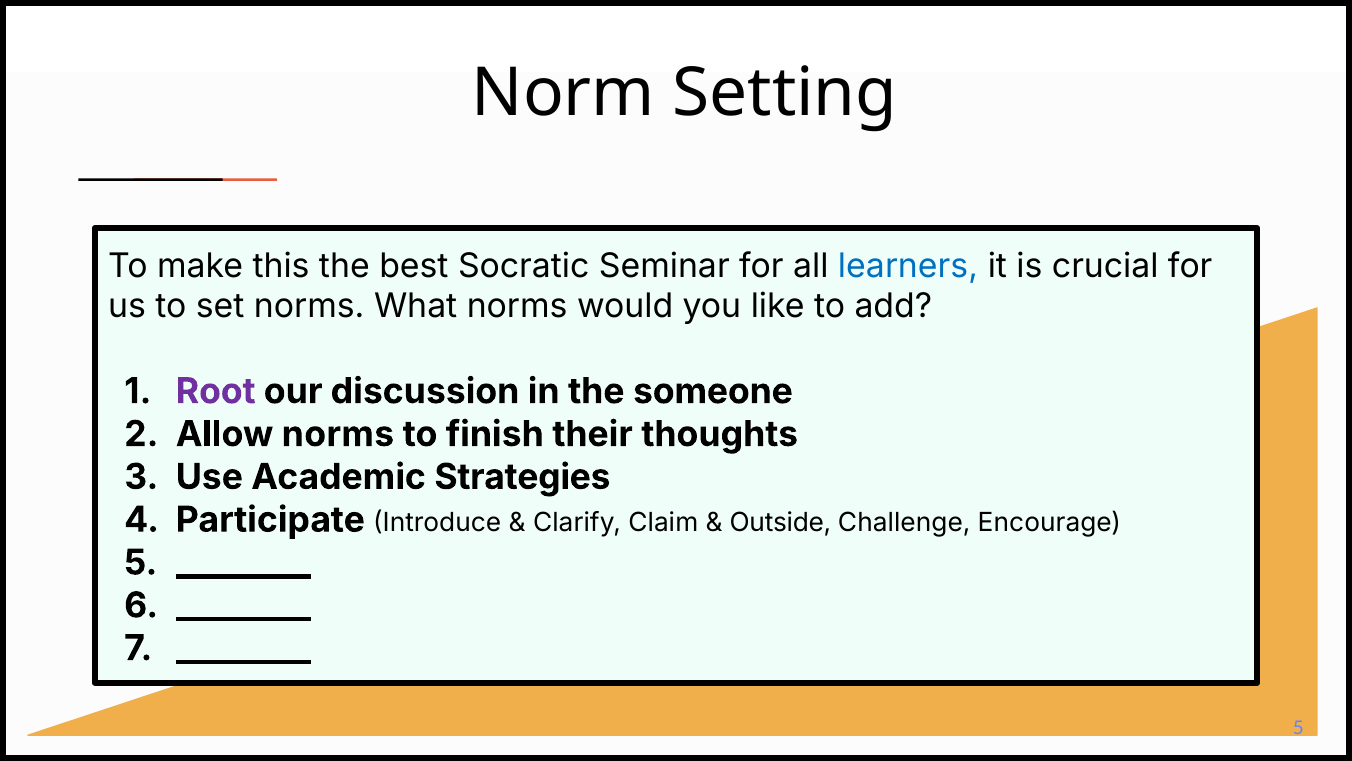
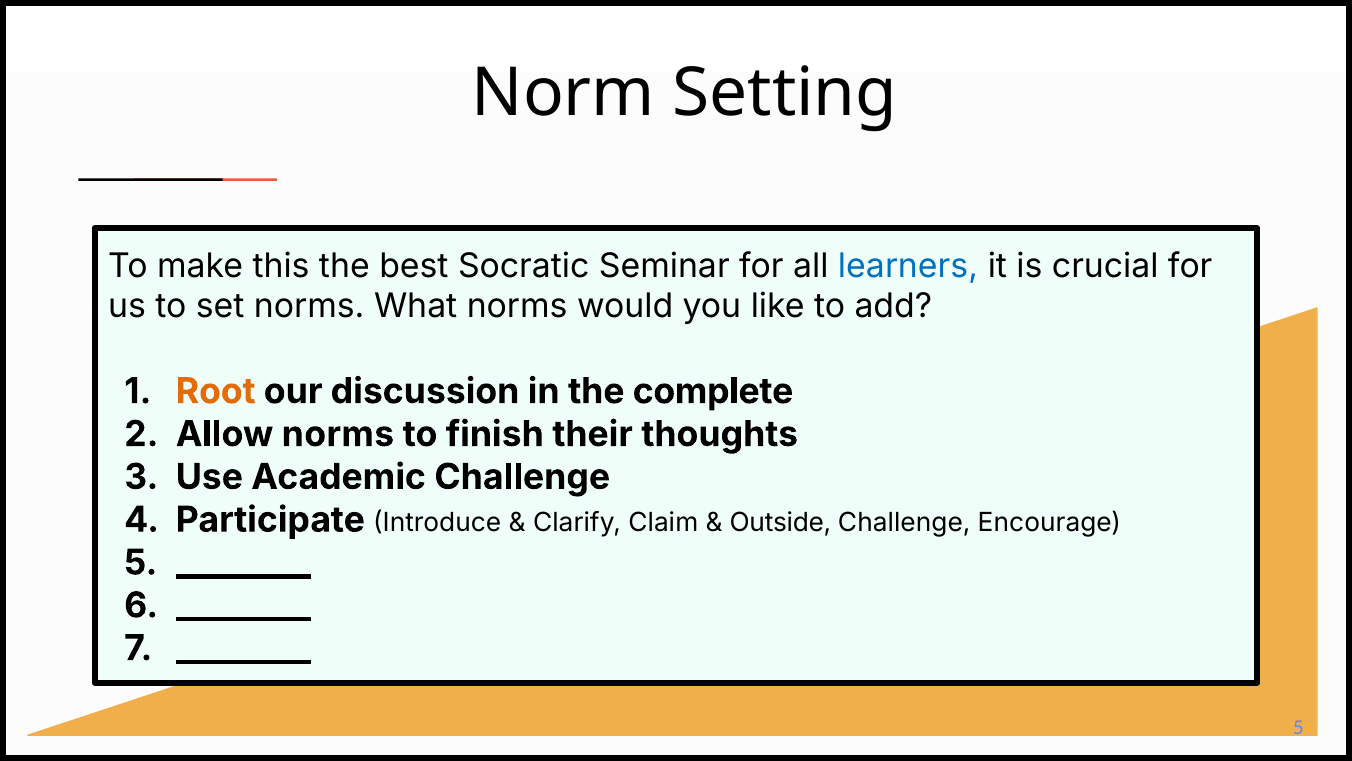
Root colour: purple -> orange (216, 391)
someone: someone -> complete (713, 391)
Academic Strategies: Strategies -> Challenge (522, 477)
